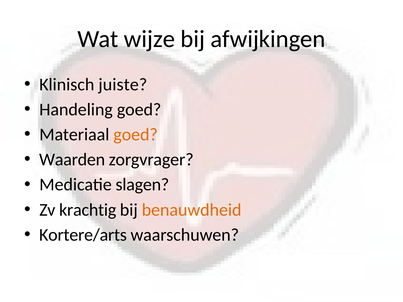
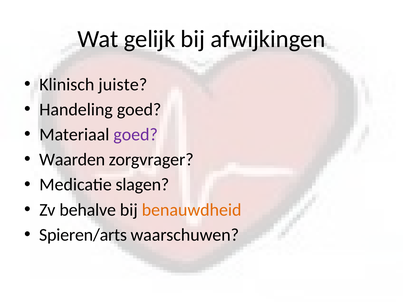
wijze: wijze -> gelijk (150, 39)
goed colour: orange -> purple (136, 135)
krachtig: krachtig -> behalve (88, 210)
Kortere/arts: Kortere/arts -> Spieren/arts (83, 235)
